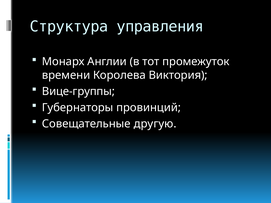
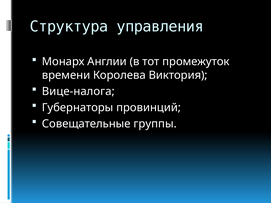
Вице-группы: Вице-группы -> Вице-налога (78, 91)
другую: другую -> группы (155, 124)
